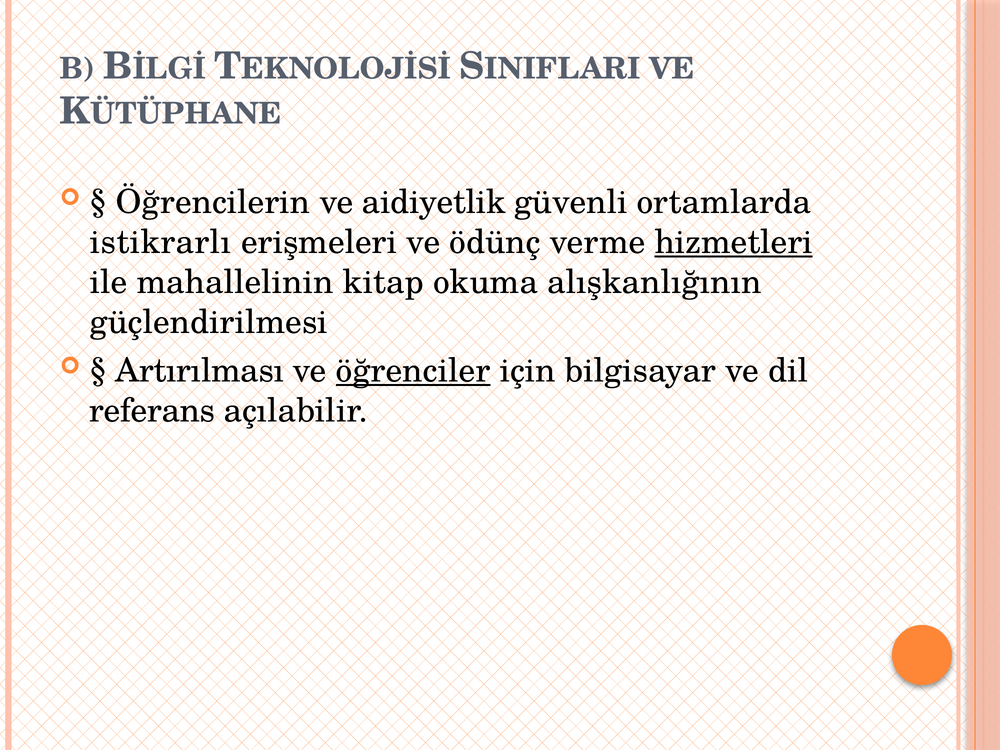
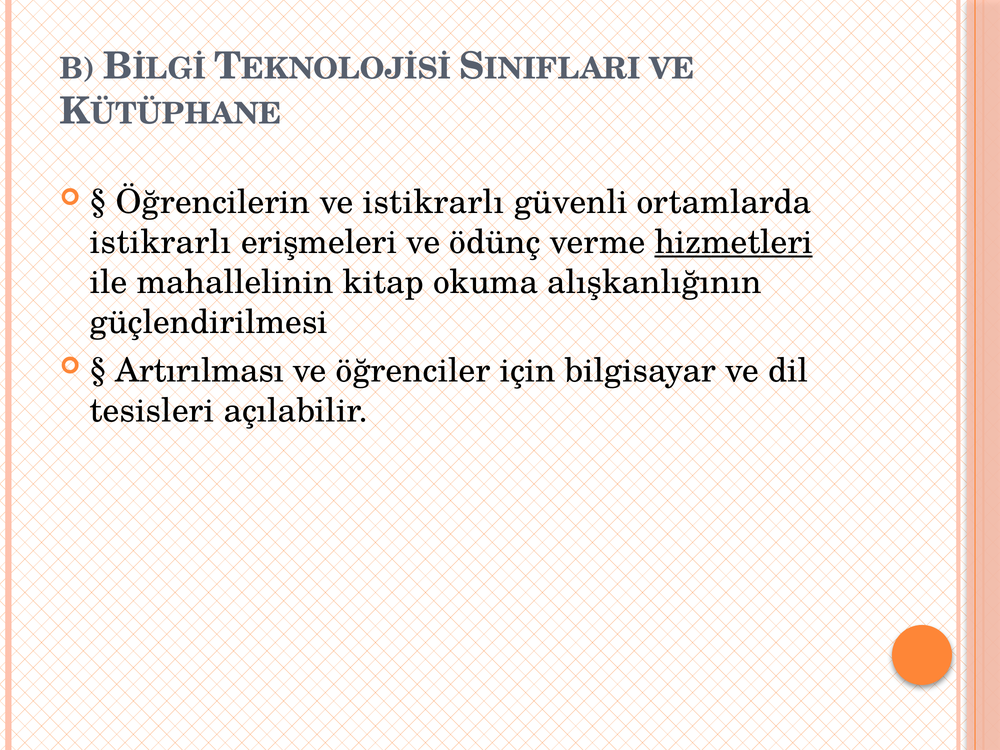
ve aidiyetlik: aidiyetlik -> istikrarlı (434, 202)
öğrenciler underline: present -> none (413, 371)
referans: referans -> tesisleri (152, 411)
